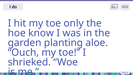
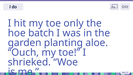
know: know -> batch (41, 33)
